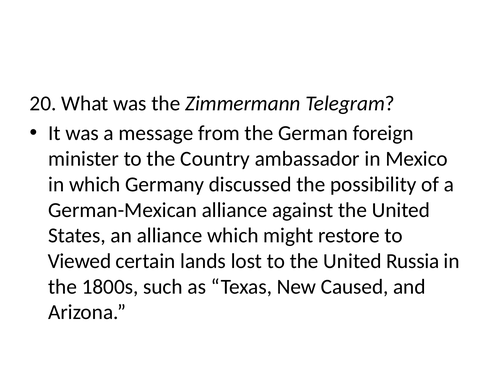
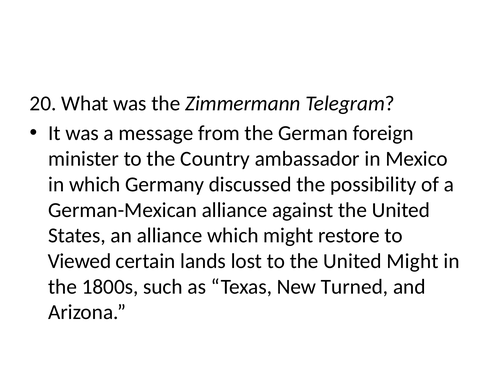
United Russia: Russia -> Might (412, 261)
Caused: Caused -> Turned (355, 286)
